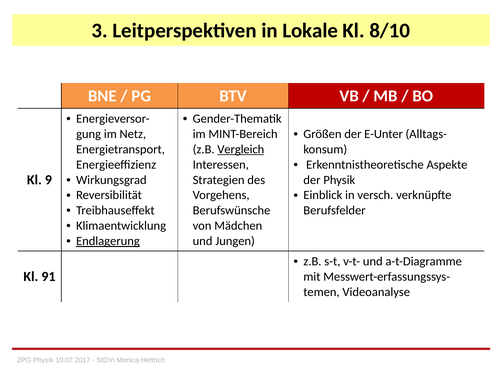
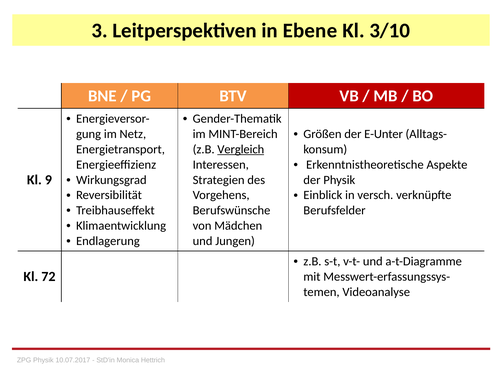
Lokale: Lokale -> Ebene (310, 31)
8/10: 8/10 -> 3/10 (390, 31)
Endlagerung underline: present -> none (108, 241)
91: 91 -> 72 (48, 277)
